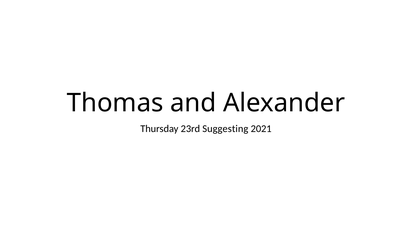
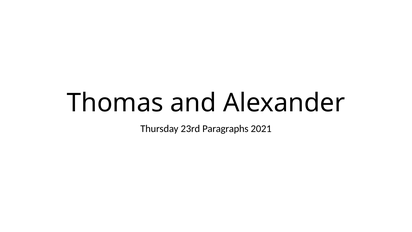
Suggesting: Suggesting -> Paragraphs (225, 129)
